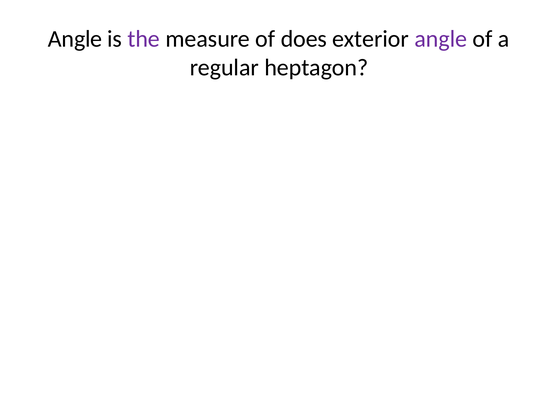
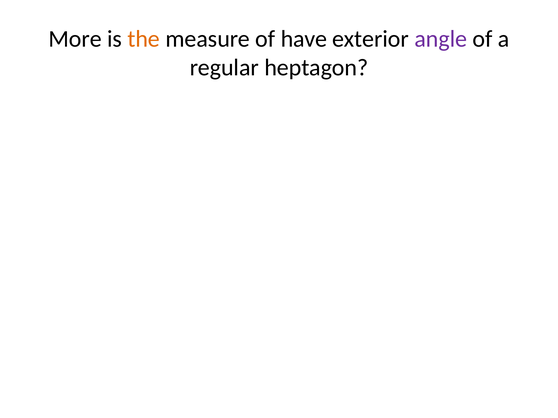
Angle: Angle -> More (75, 39)
the colour: purple -> orange (144, 39)
does: does -> have (304, 39)
